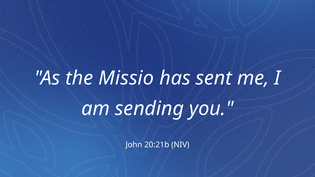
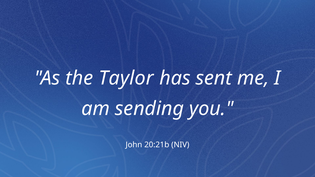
Missio: Missio -> Taylor (126, 78)
